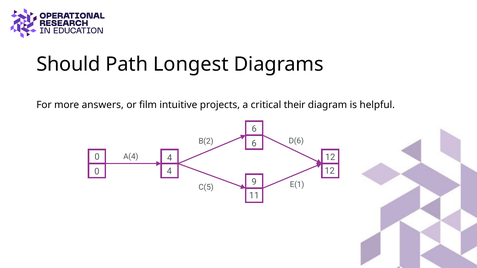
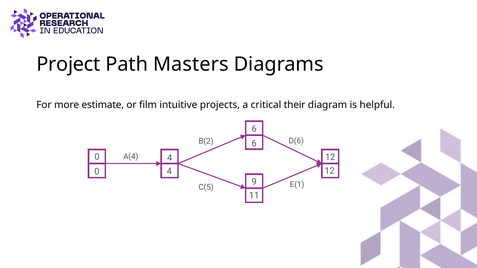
Should: Should -> Project (68, 64)
Longest: Longest -> Masters (191, 64)
answers: answers -> estimate (103, 105)
